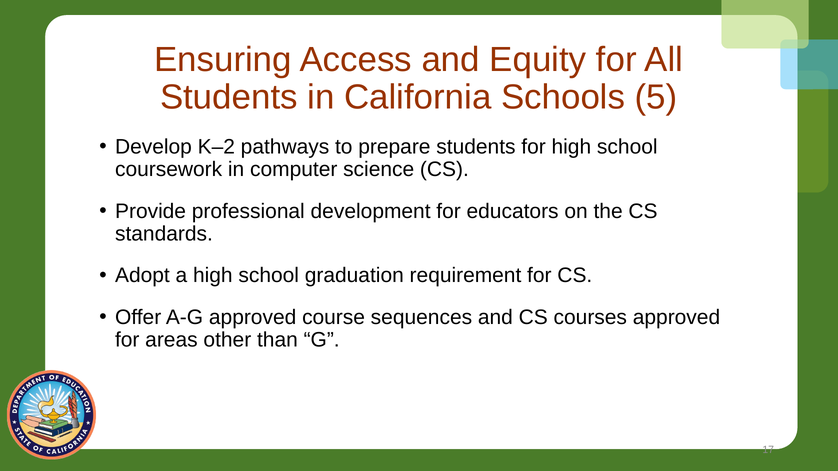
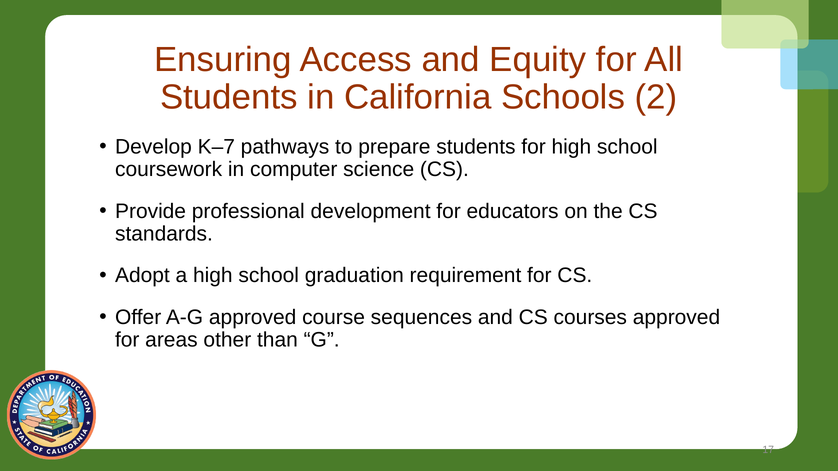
5: 5 -> 2 (656, 97)
K–2: K–2 -> K–7 (216, 147)
